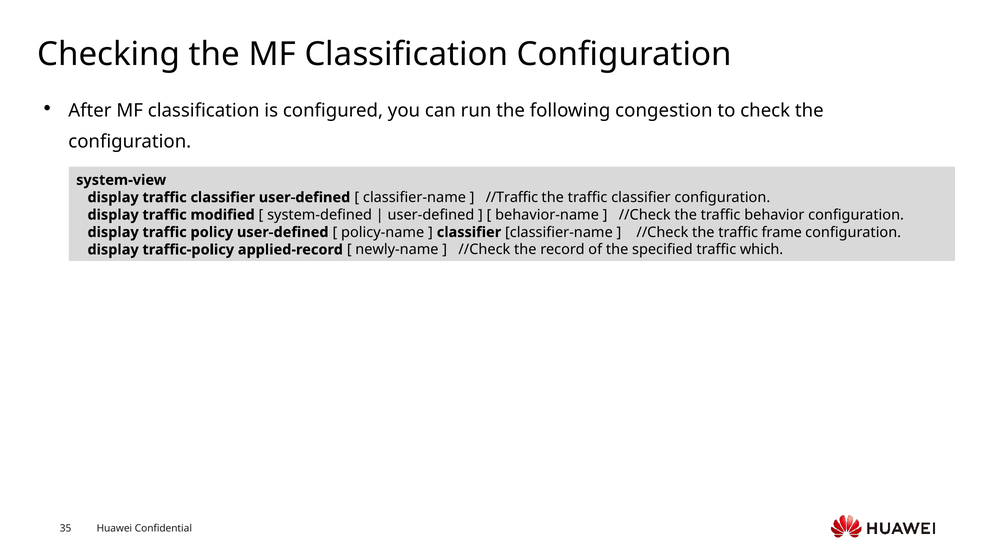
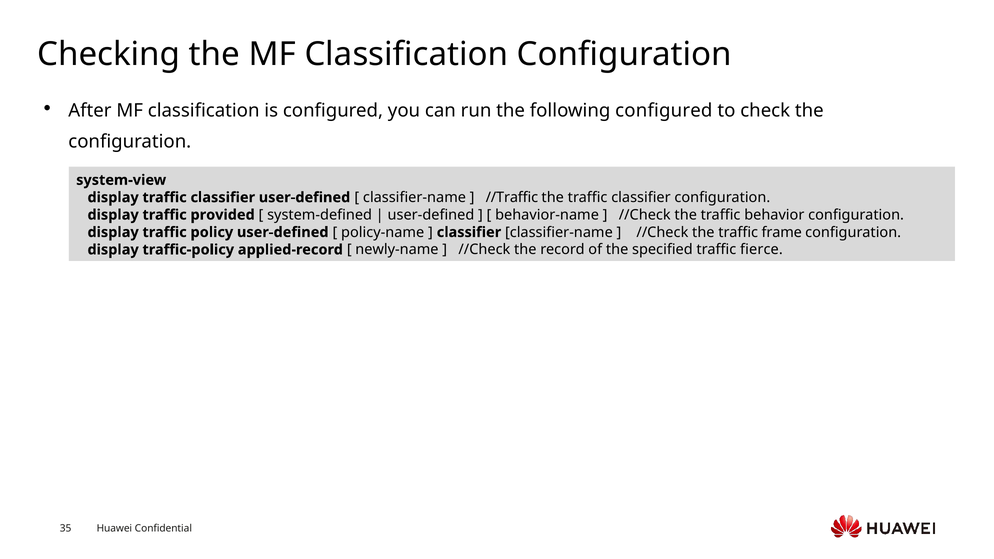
following congestion: congestion -> configured (664, 110)
modified: modified -> provided (223, 215)
which: which -> fierce (761, 250)
